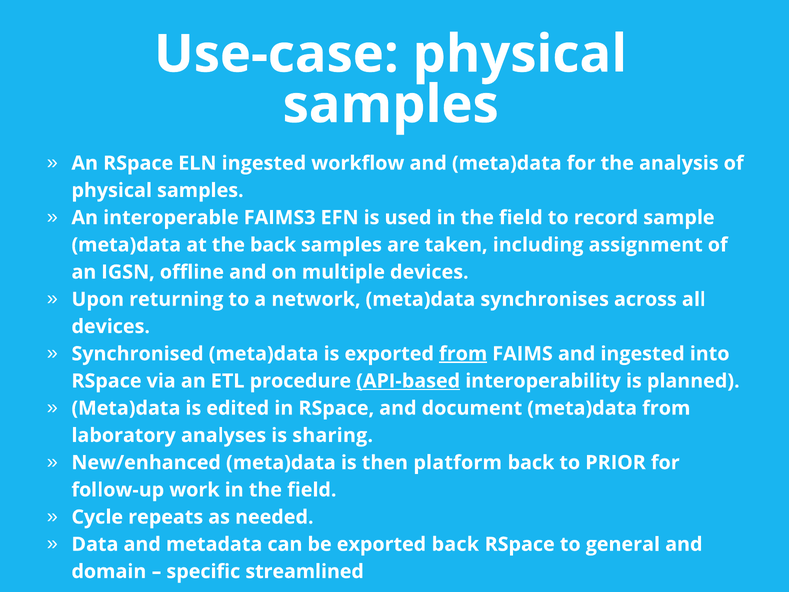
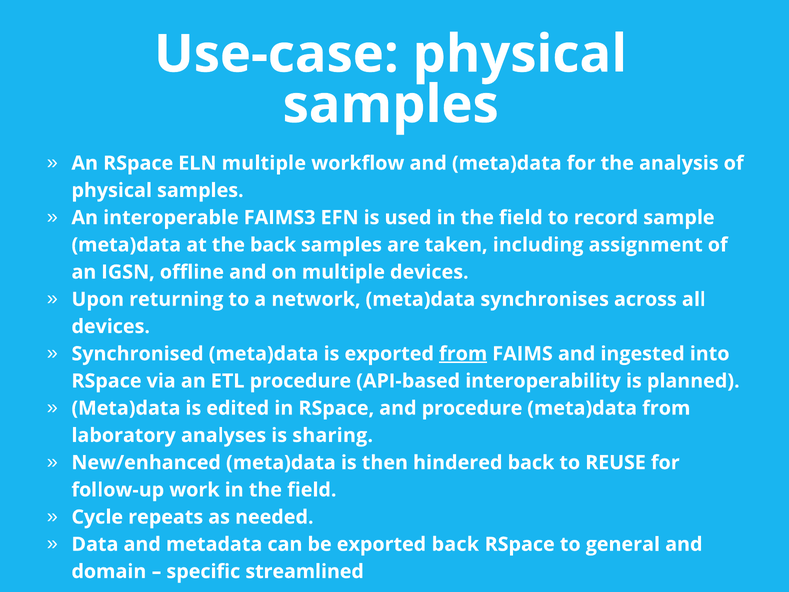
ELN ingested: ingested -> multiple (264, 163)
API-based underline: present -> none (408, 381)
and document: document -> procedure (472, 408)
platform: platform -> hindered (458, 462)
PRIOR: PRIOR -> REUSE (616, 462)
